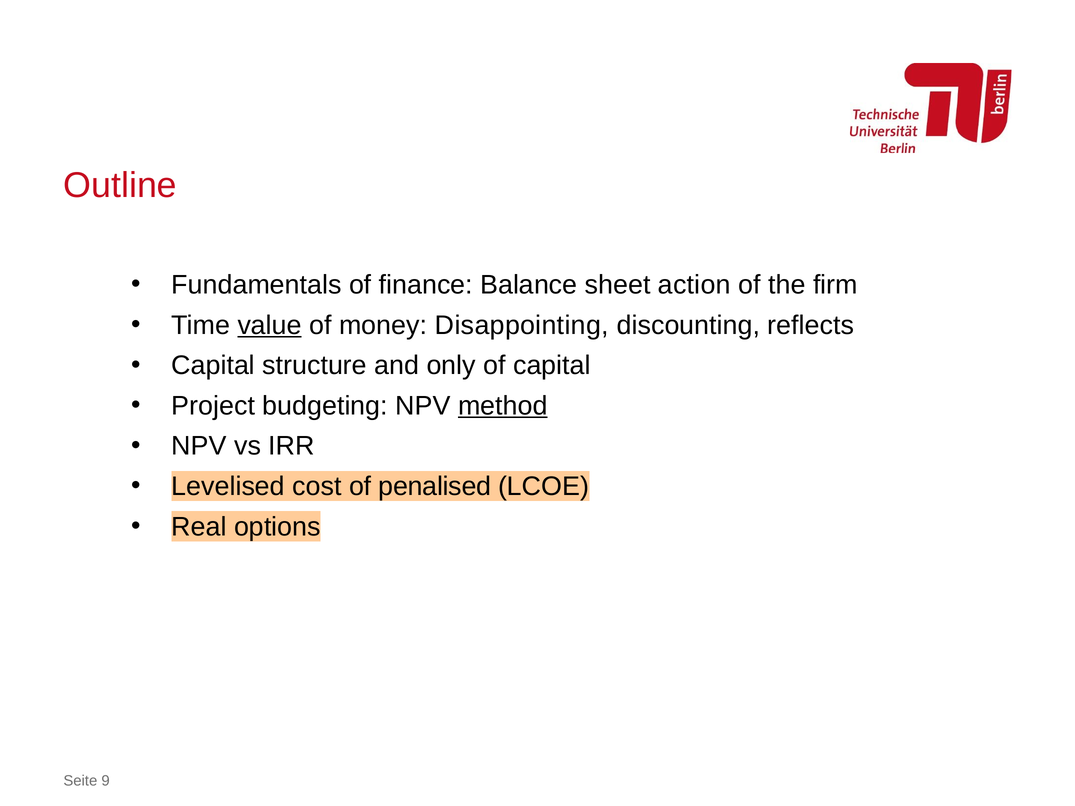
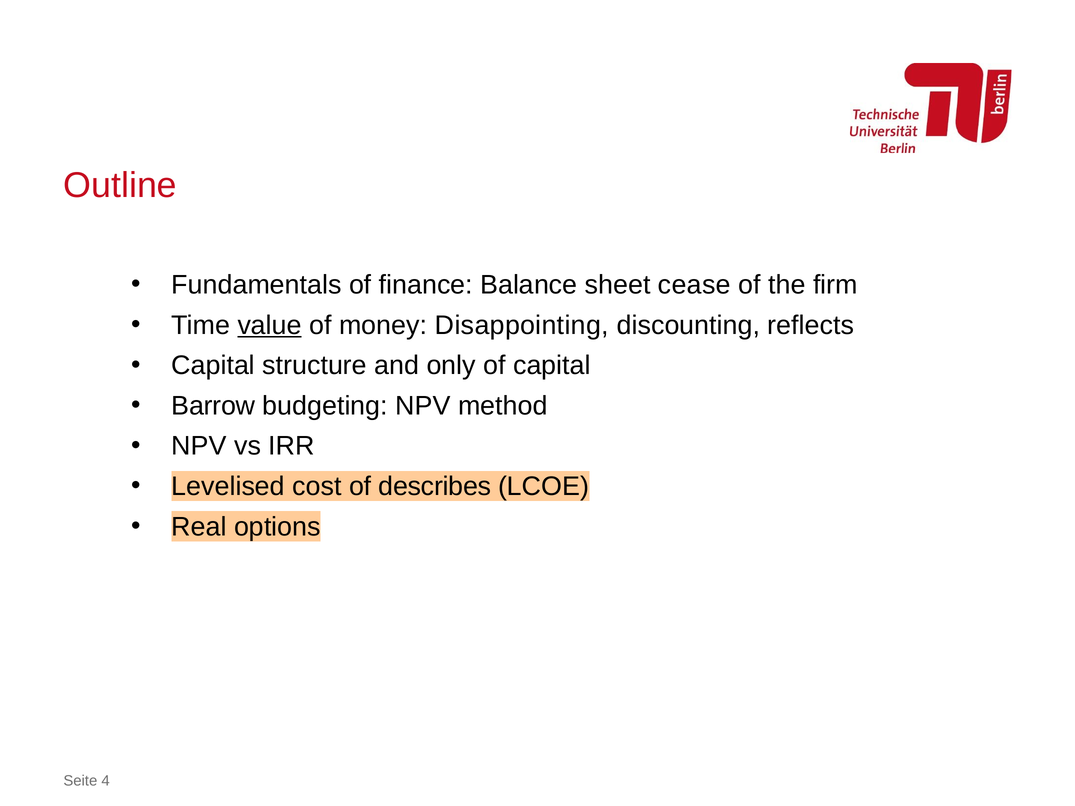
action: action -> cease (694, 285)
Project: Project -> Barrow (213, 406)
method underline: present -> none (503, 406)
penalised: penalised -> describes (435, 487)
9: 9 -> 4 (106, 781)
